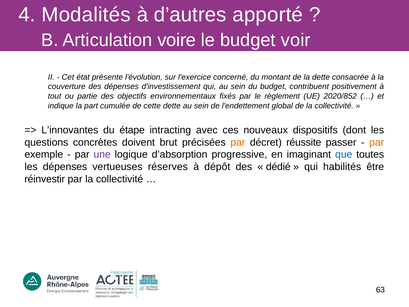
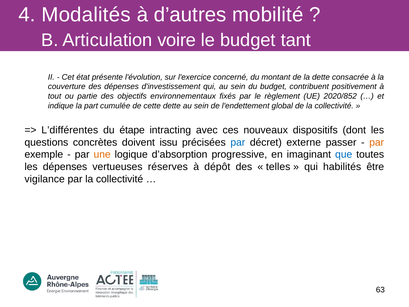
apporté: apporté -> mobilité (268, 15)
voir: voir -> tant (296, 40)
L’innovantes: L’innovantes -> L’différentes (70, 130)
brut: brut -> issu (169, 142)
par colour: orange -> blue (238, 142)
réussite: réussite -> externe (304, 142)
une colour: purple -> orange (102, 154)
dédié: dédié -> telles (278, 167)
réinvestir: réinvestir -> vigilance (45, 179)
